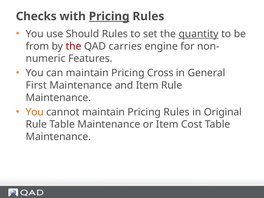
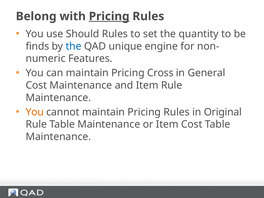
Checks: Checks -> Belong (36, 16)
quantity underline: present -> none (199, 34)
from: from -> finds (37, 46)
the colour: red -> blue (74, 46)
carries: carries -> unique (125, 46)
First: First -> Cost (36, 85)
